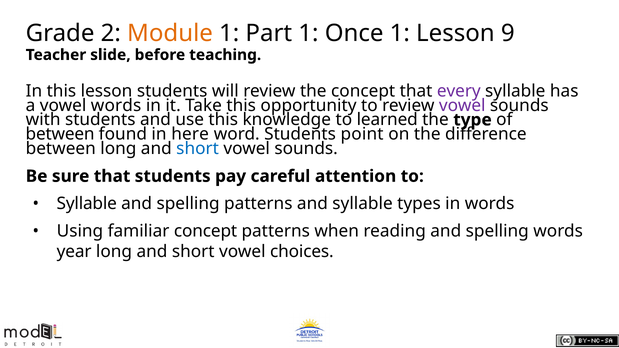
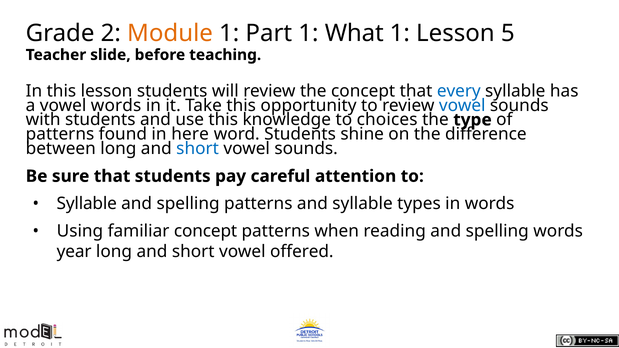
Once: Once -> What (354, 33)
9: 9 -> 5 (508, 33)
every colour: purple -> blue (459, 91)
vowel colour: purple -> blue (462, 105)
learned: learned -> choices (387, 120)
between: between -> patterns (60, 134)
point: point -> shine (362, 134)
choices: choices -> offered (302, 252)
